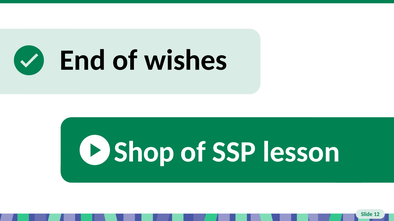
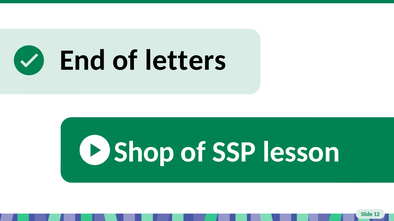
wishes: wishes -> letters (185, 60)
